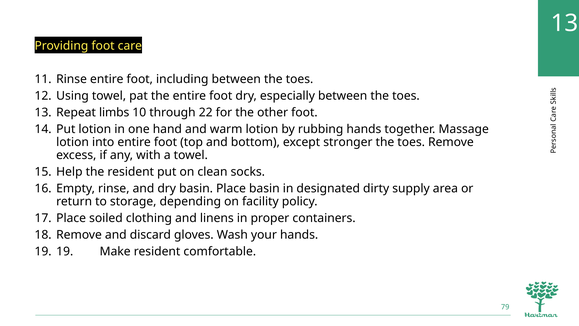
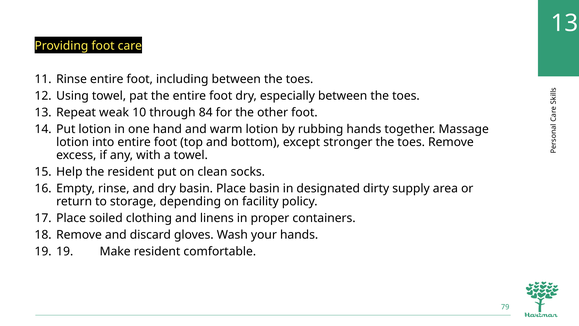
limbs: limbs -> weak (114, 112)
22: 22 -> 84 (206, 112)
